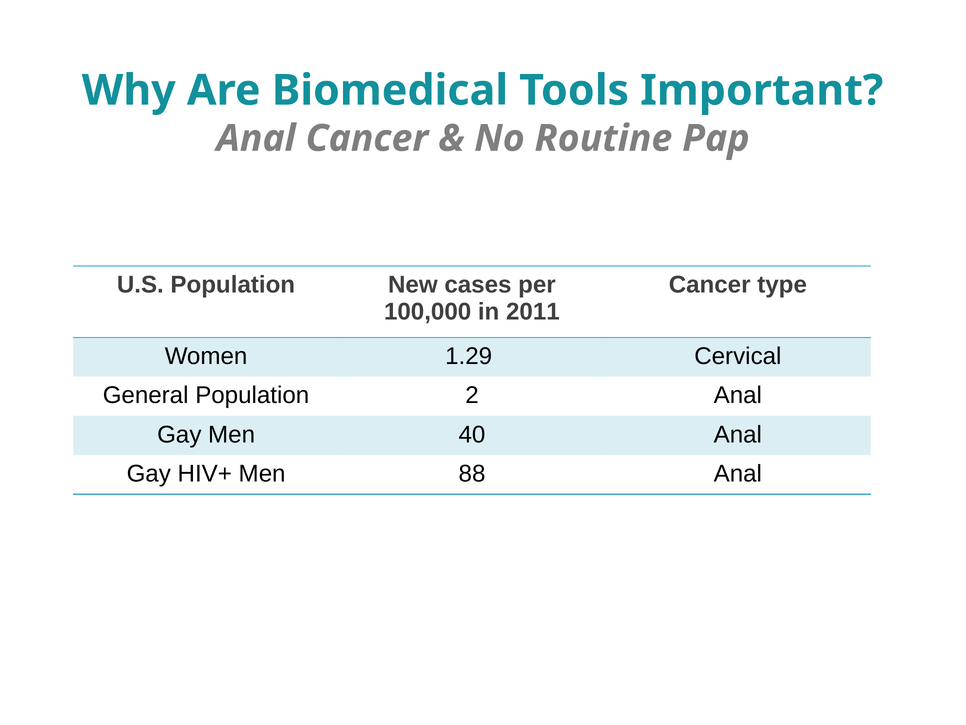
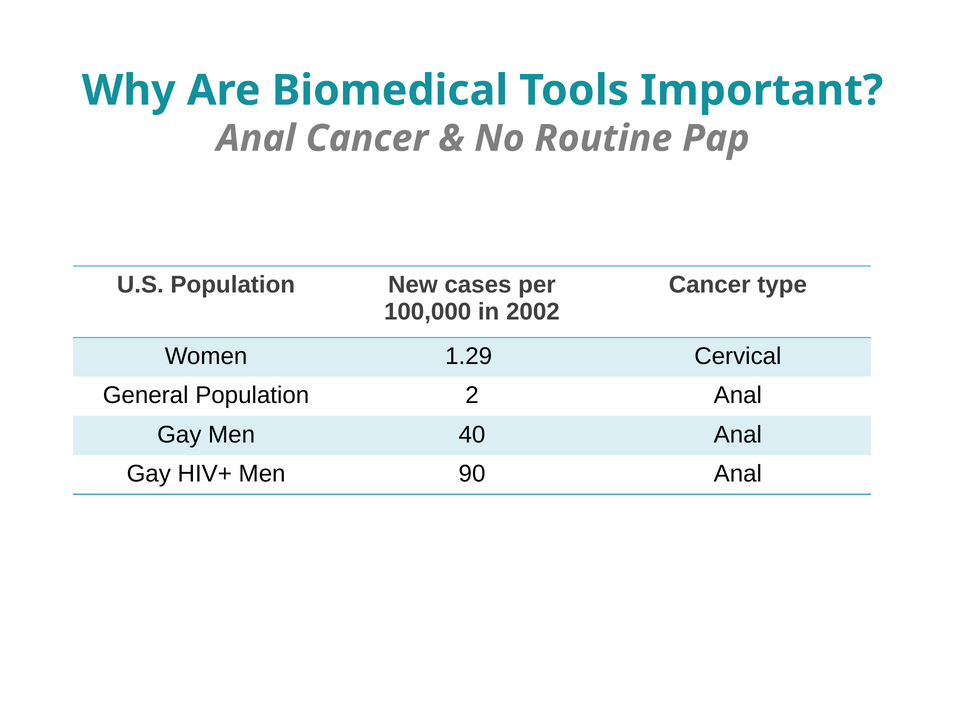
2011: 2011 -> 2002 (533, 312)
88: 88 -> 90 (472, 473)
